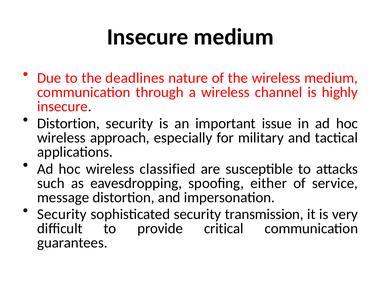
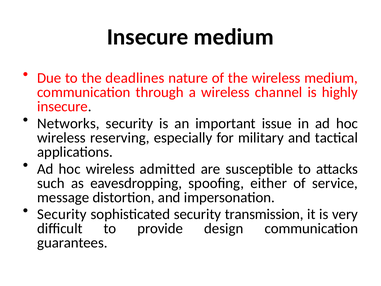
Distortion: Distortion -> Networks (68, 123)
approach: approach -> reserving (120, 138)
classified: classified -> admitted (168, 169)
critical: critical -> design (224, 228)
